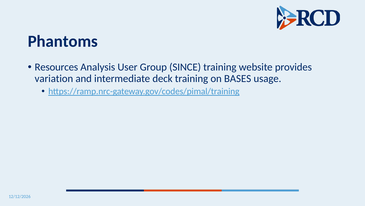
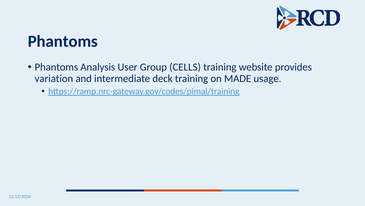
Resources: Resources -> Phantoms (56, 67)
SINCE: SINCE -> CELLS (185, 67)
BASES: BASES -> MADE (238, 78)
